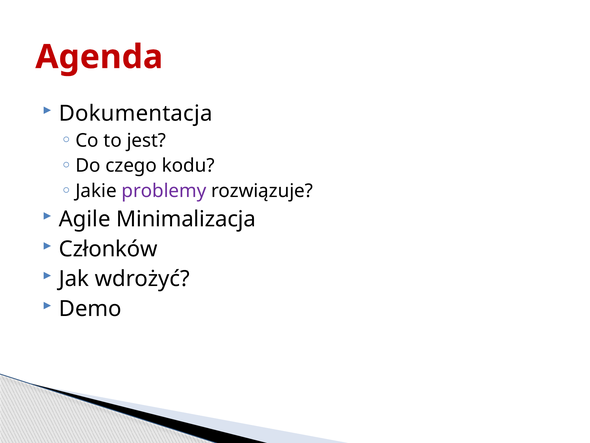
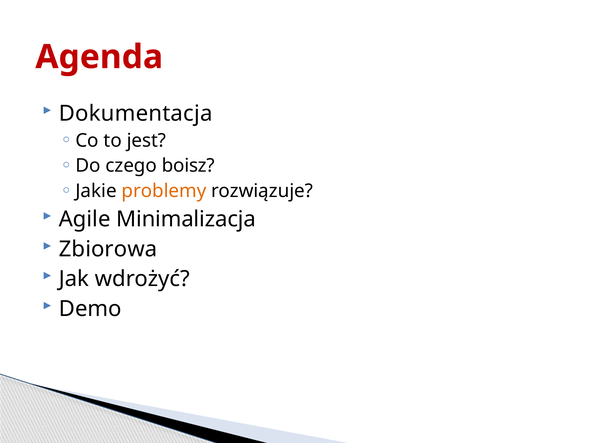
kodu: kodu -> boisz (188, 166)
problemy colour: purple -> orange (164, 191)
Członków: Członków -> Zbiorowa (108, 249)
